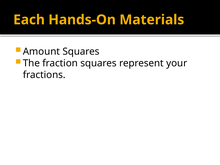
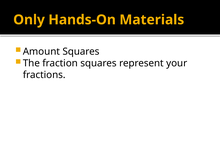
Each: Each -> Only (29, 20)
